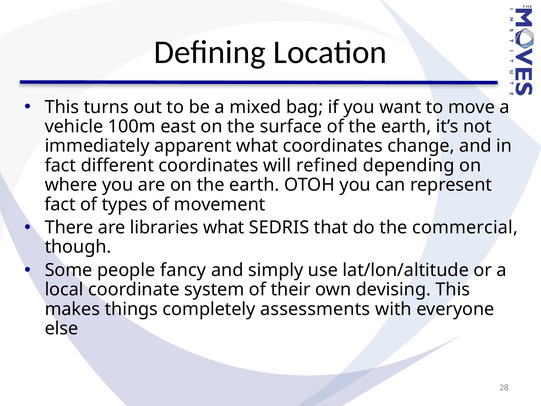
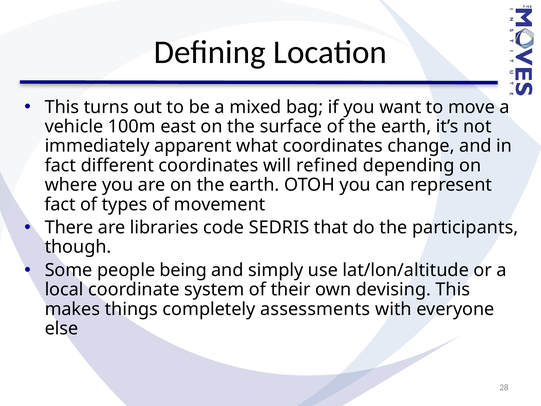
libraries what: what -> code (224, 227)
commercial: commercial -> participants (465, 227)
fancy: fancy -> being (183, 270)
